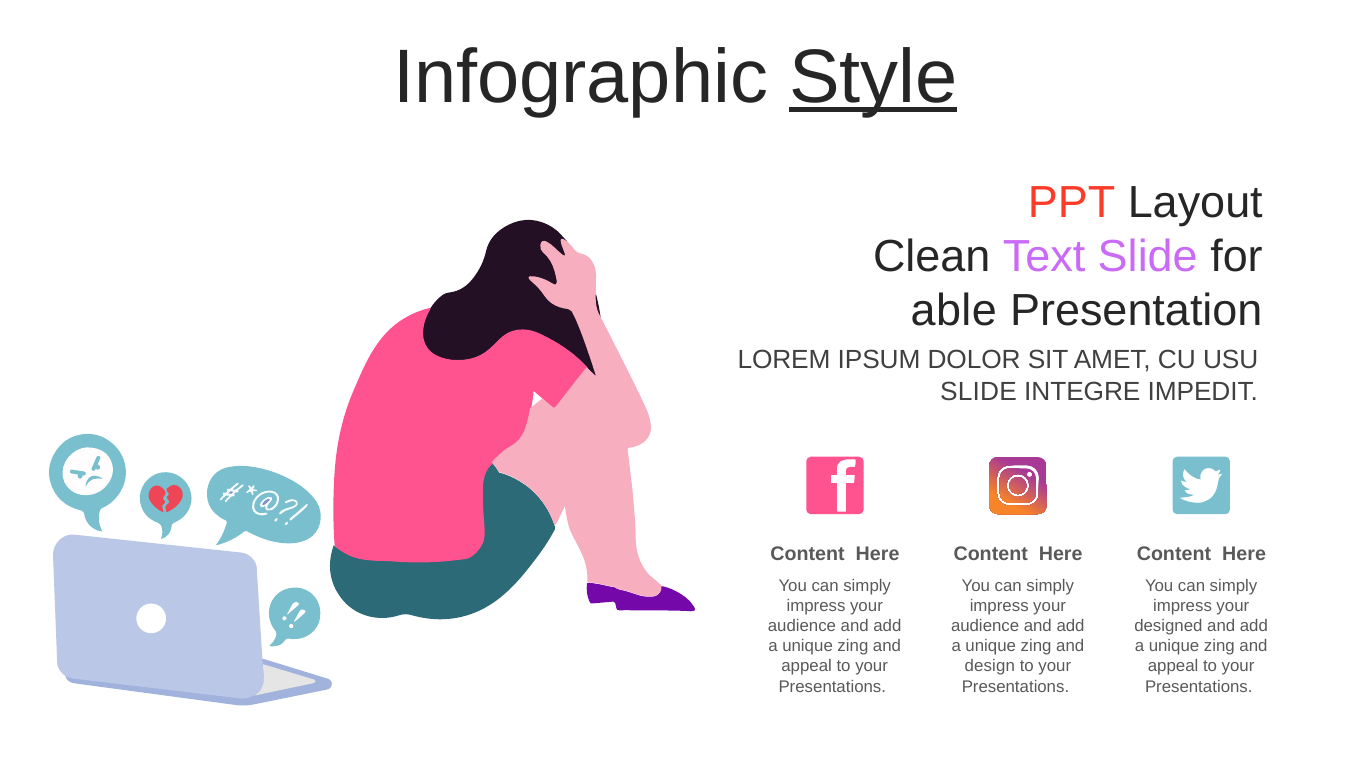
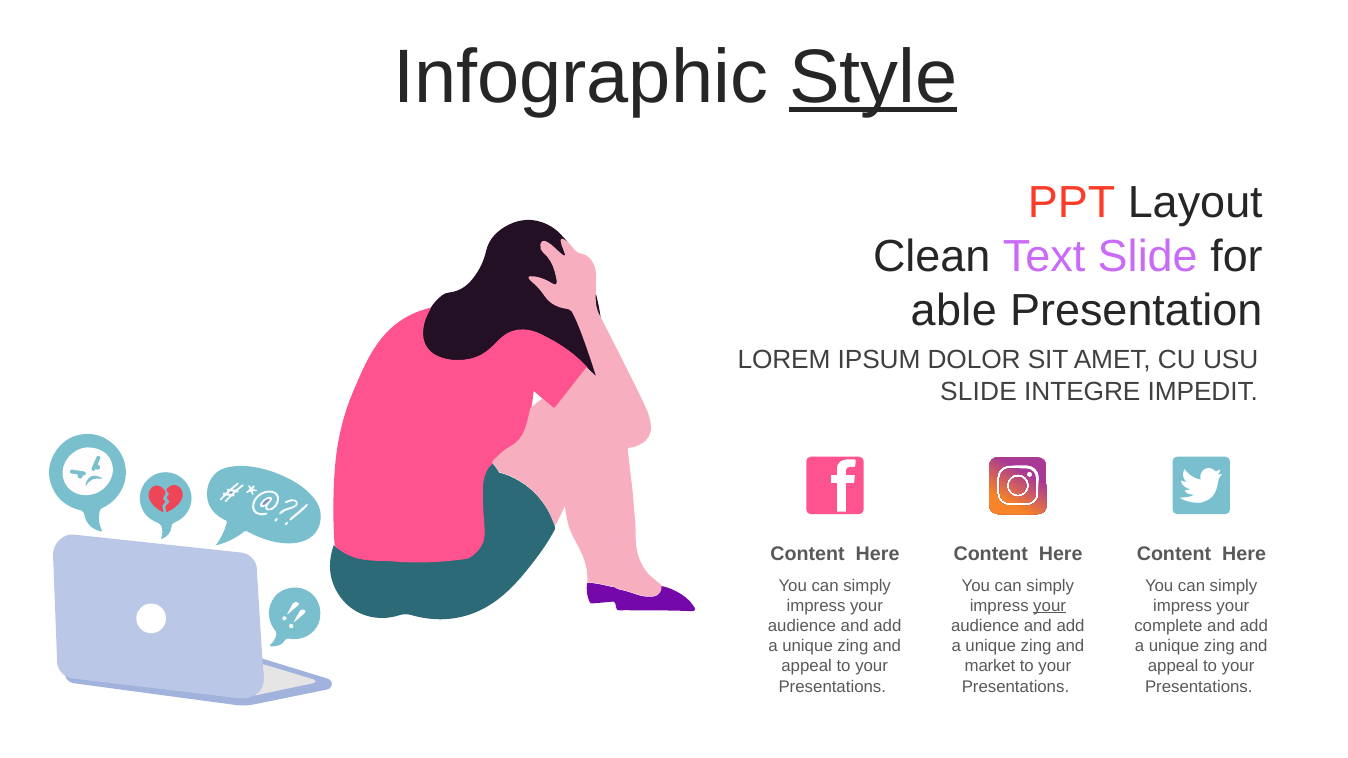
your underline: none -> present (1050, 606)
designed: designed -> complete (1168, 626)
design: design -> market (990, 667)
